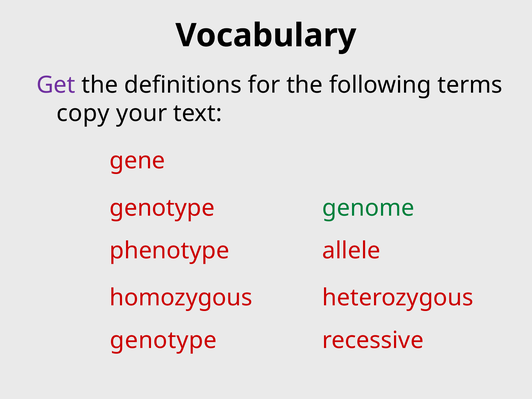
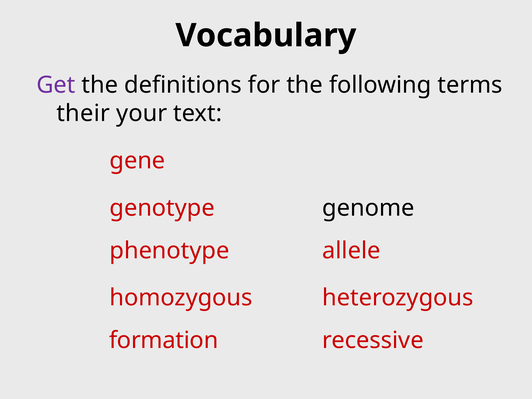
copy: copy -> their (83, 113)
genome colour: green -> black (368, 208)
genotype: genotype -> formation (164, 340)
